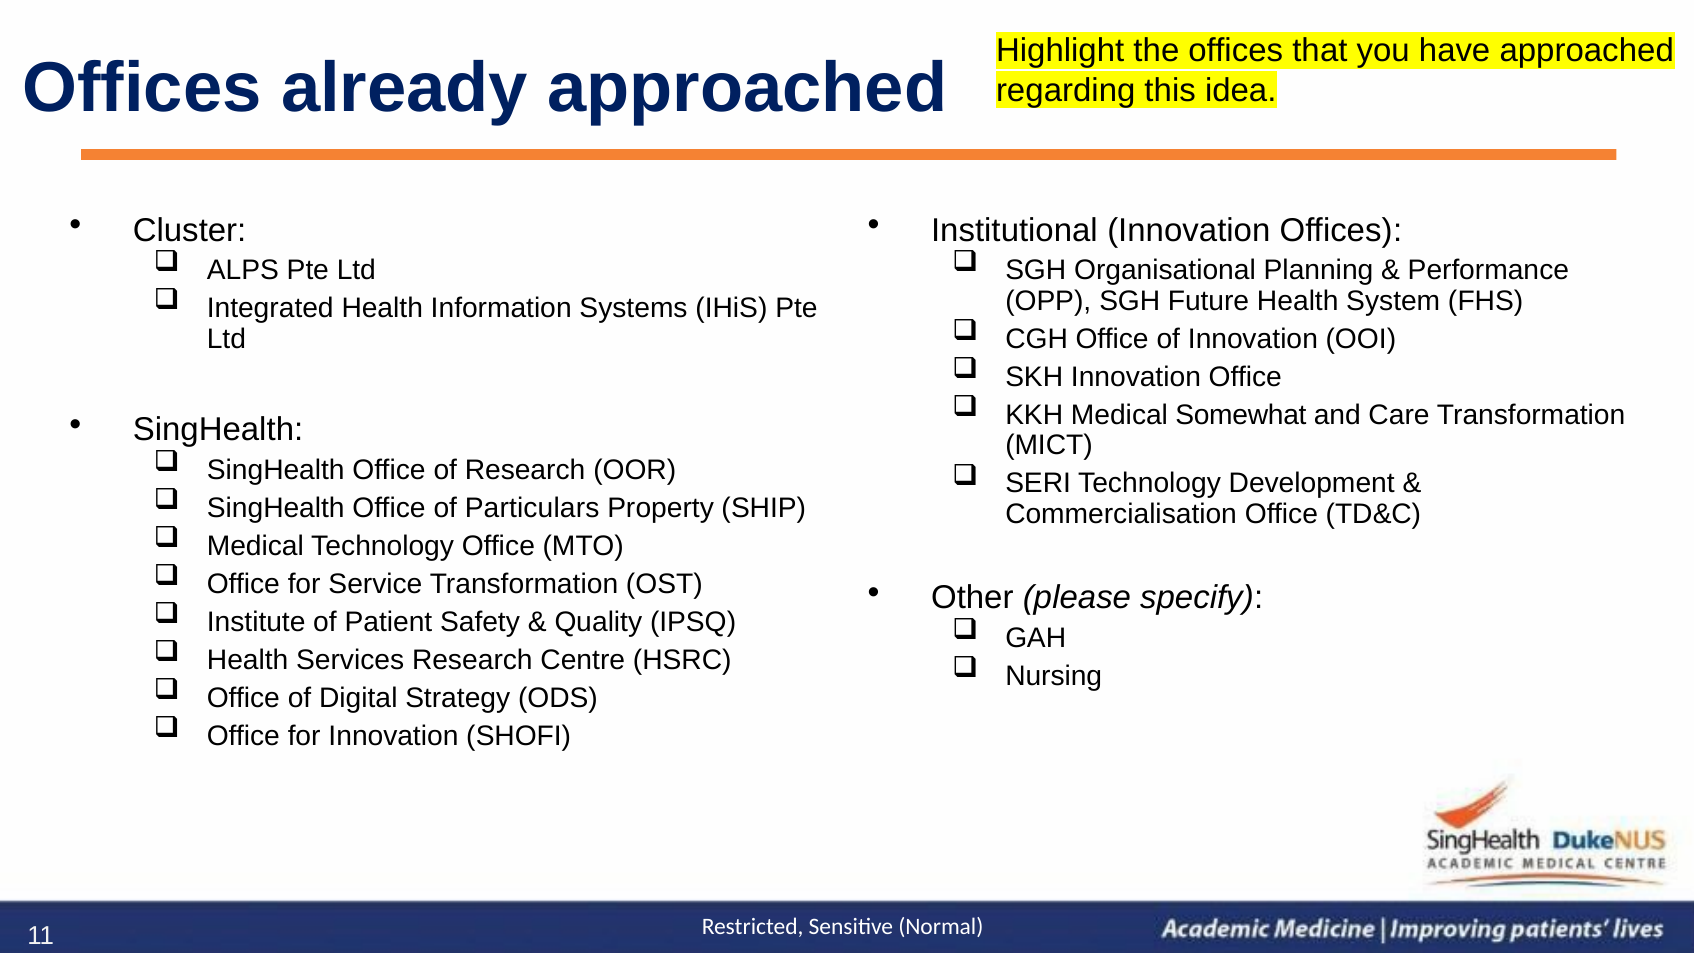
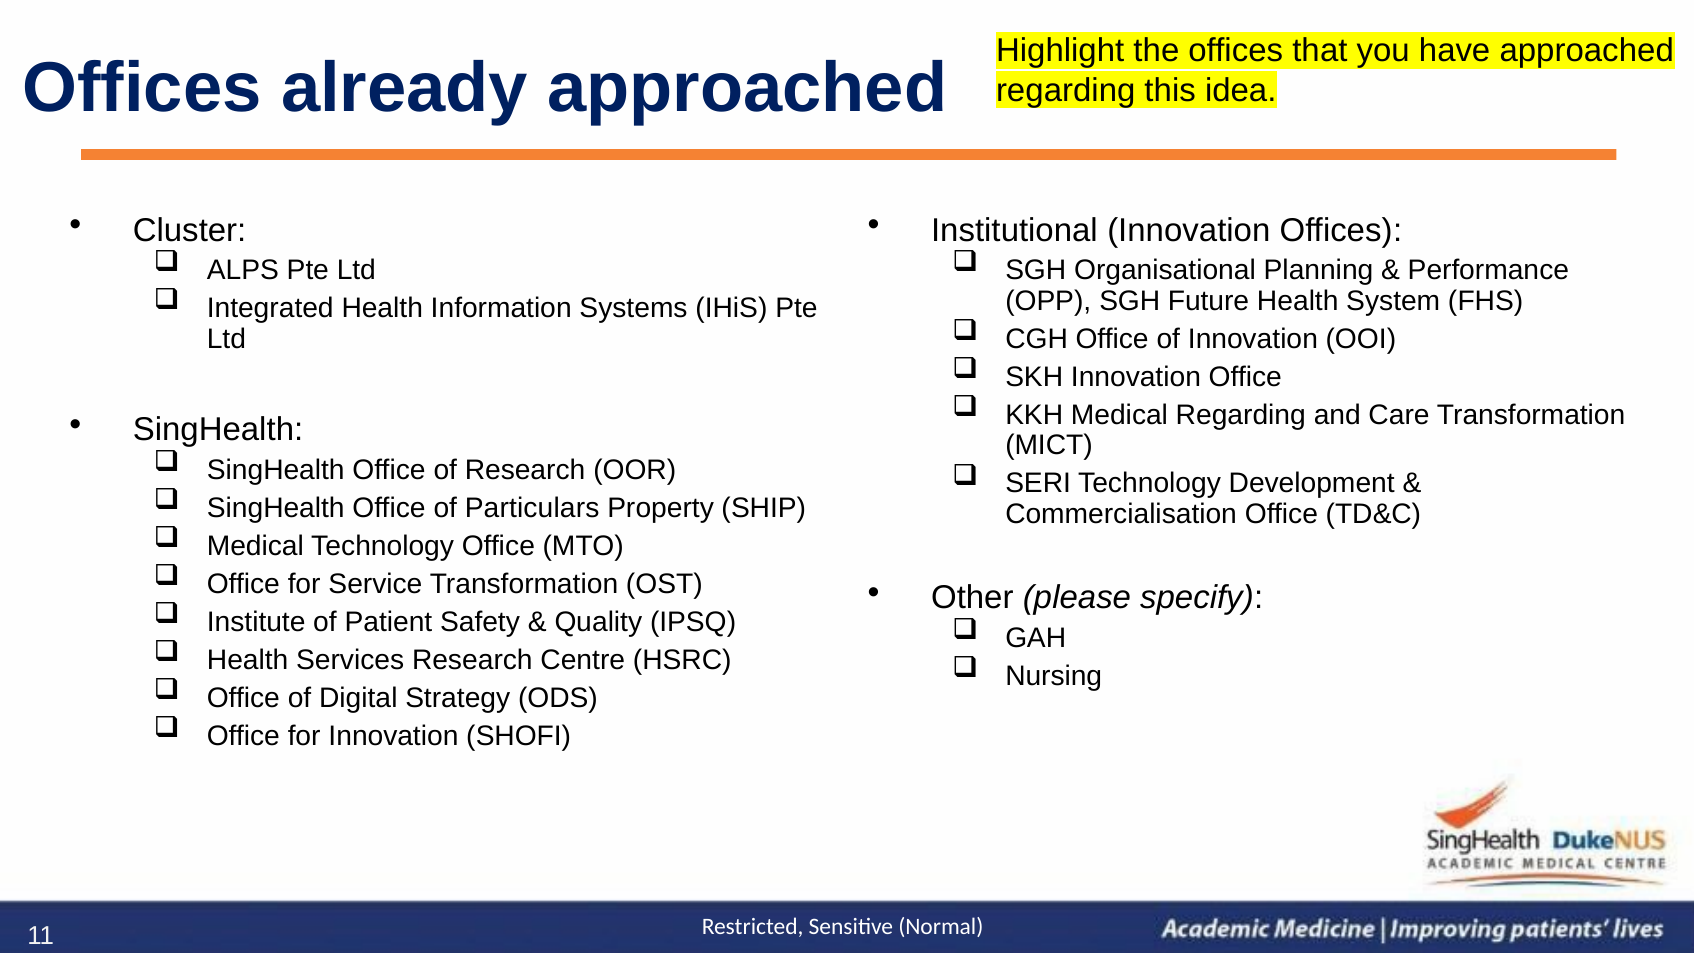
Medical Somewhat: Somewhat -> Regarding (1241, 415)
